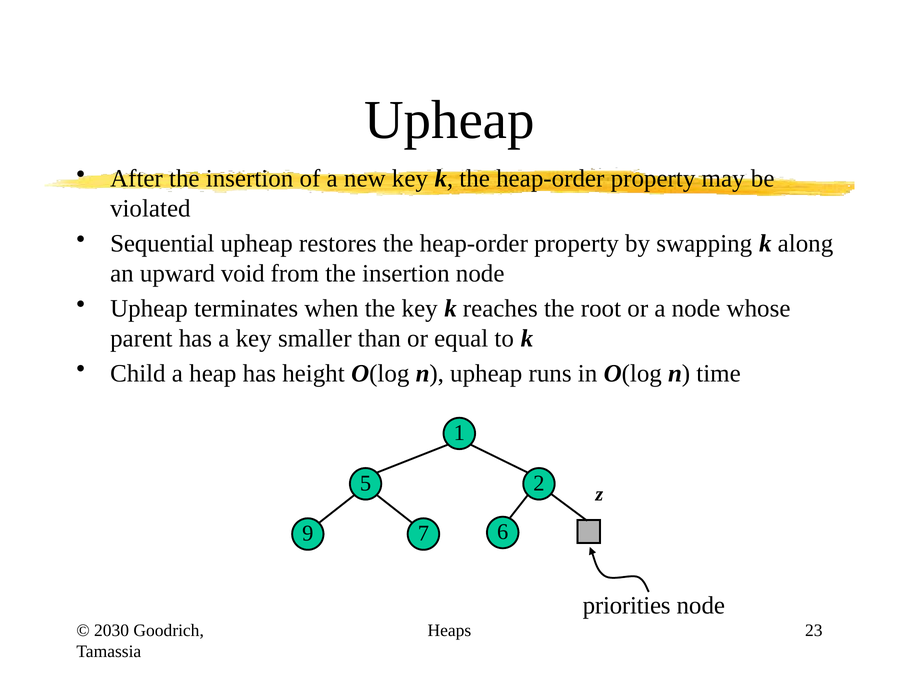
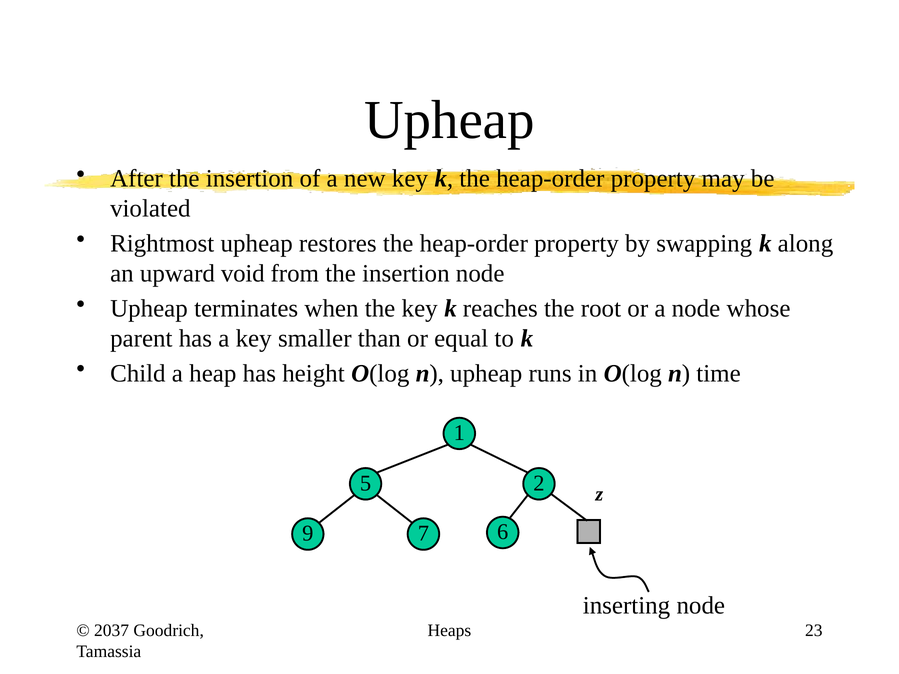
Sequential: Sequential -> Rightmost (162, 244)
priorities: priorities -> inserting (627, 606)
2030: 2030 -> 2037 (112, 631)
